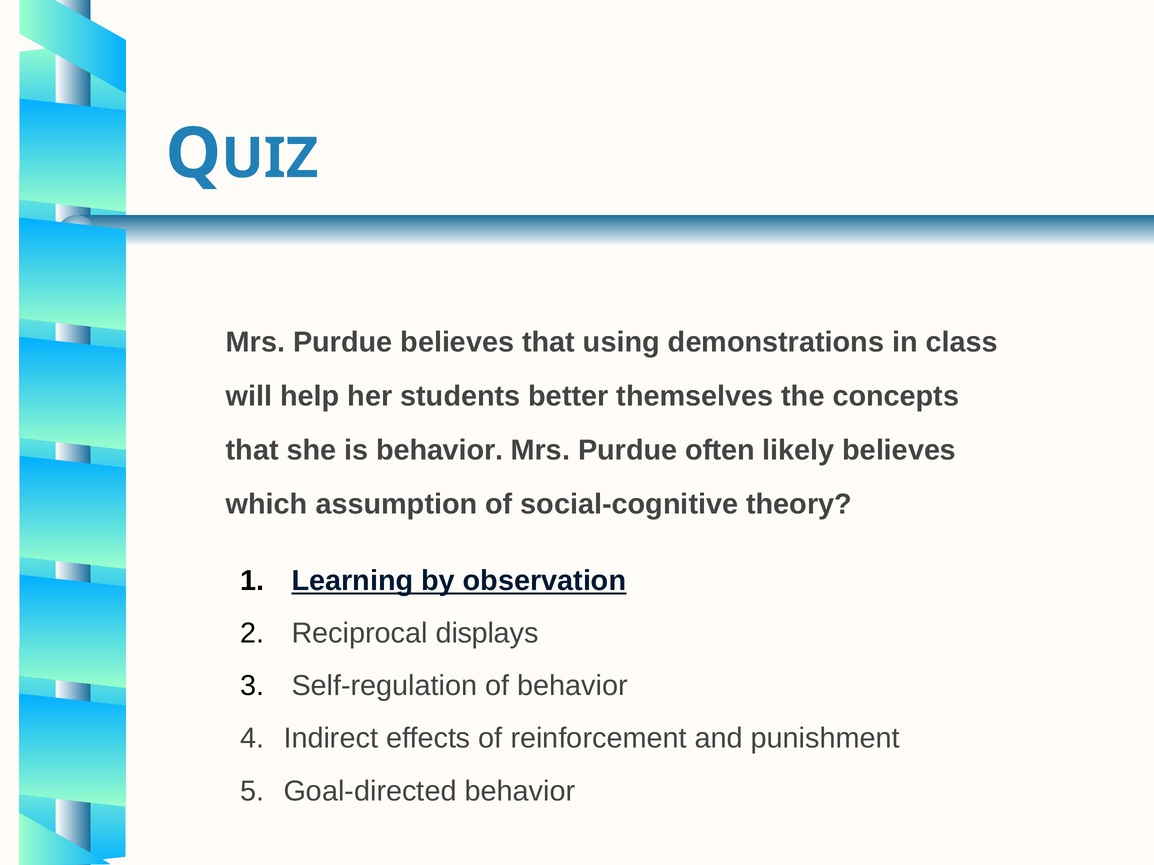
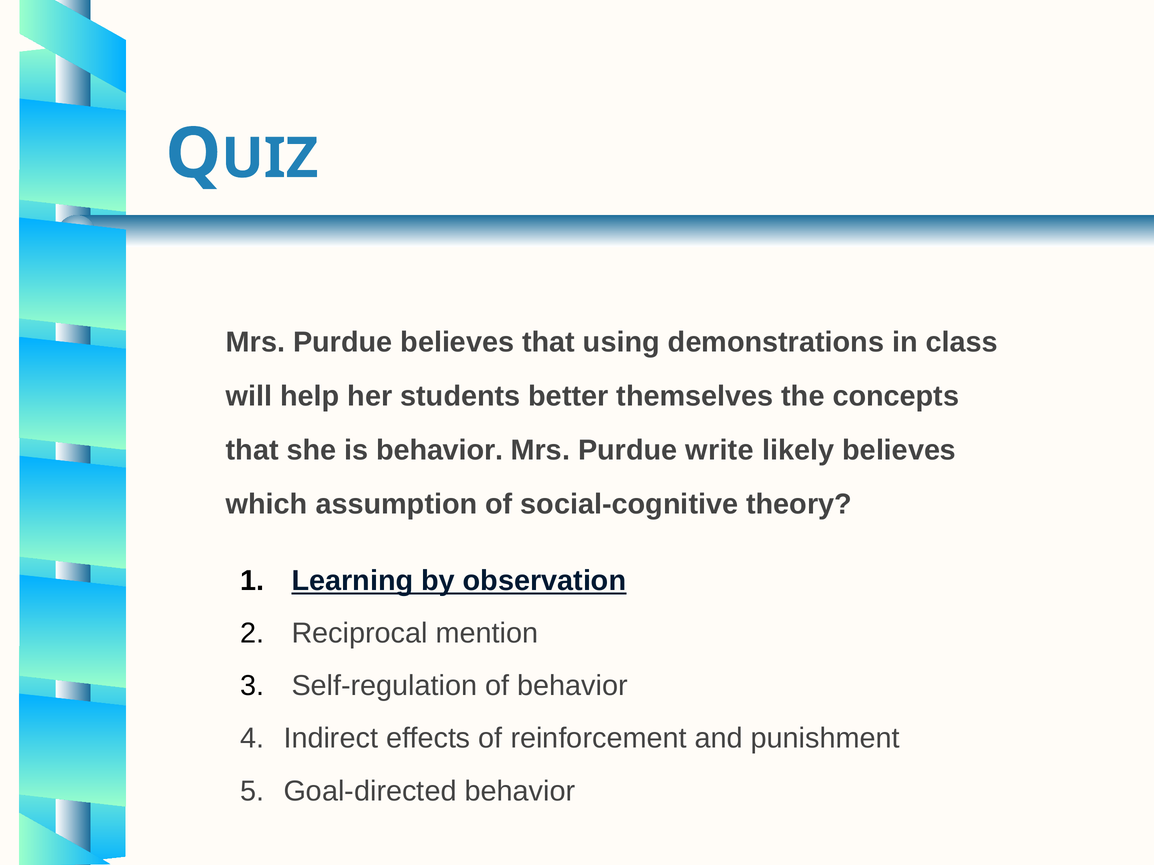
often: often -> write (720, 450)
displays: displays -> mention (487, 634)
